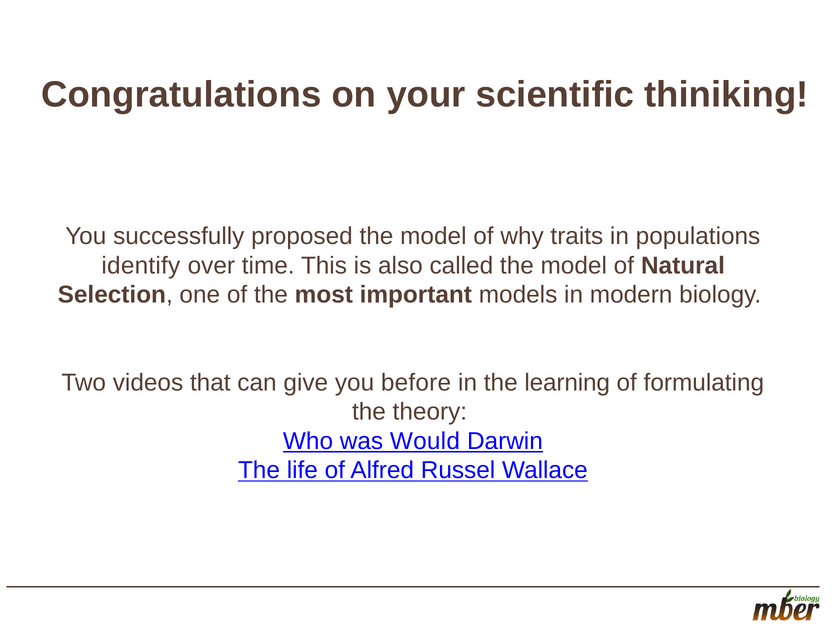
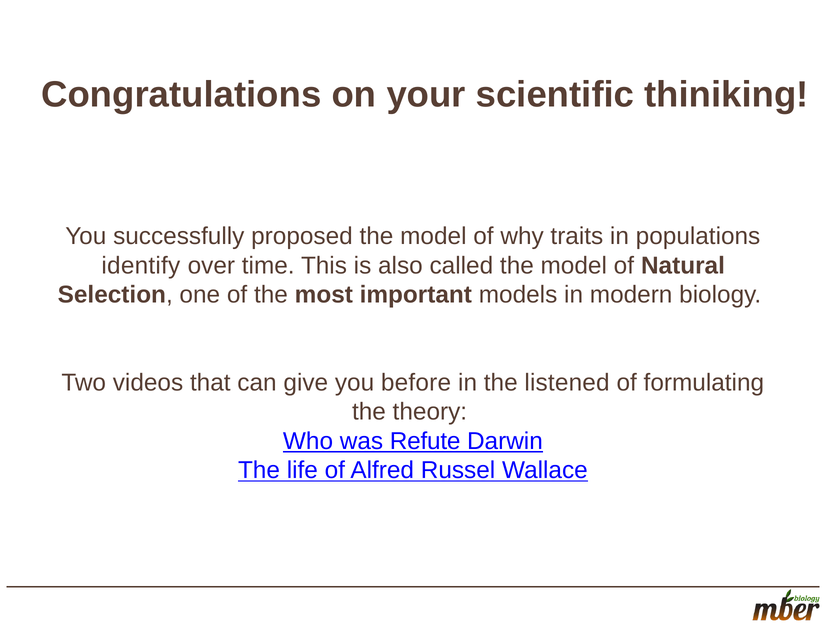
learning: learning -> listened (567, 383)
Would: Would -> Refute (425, 441)
